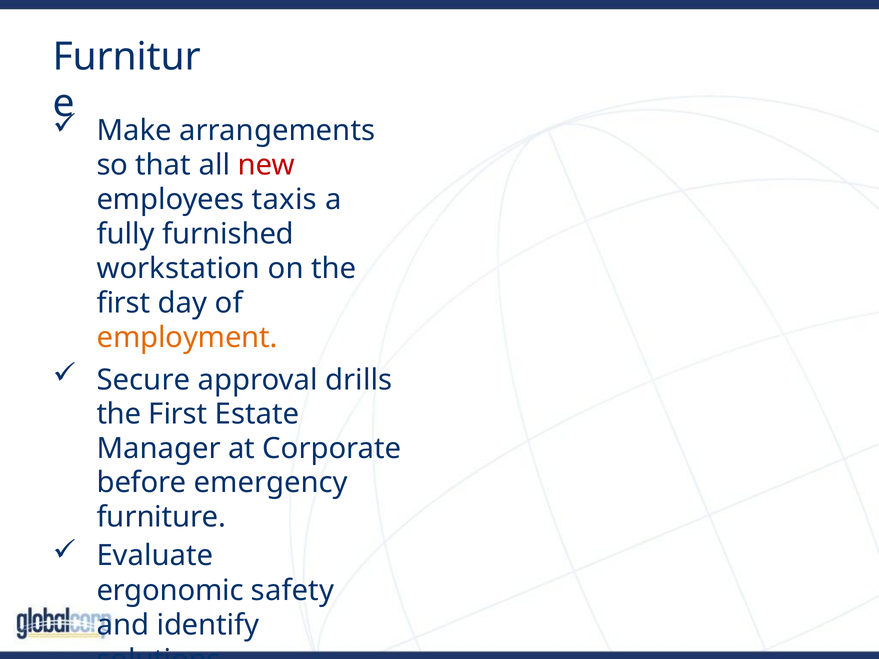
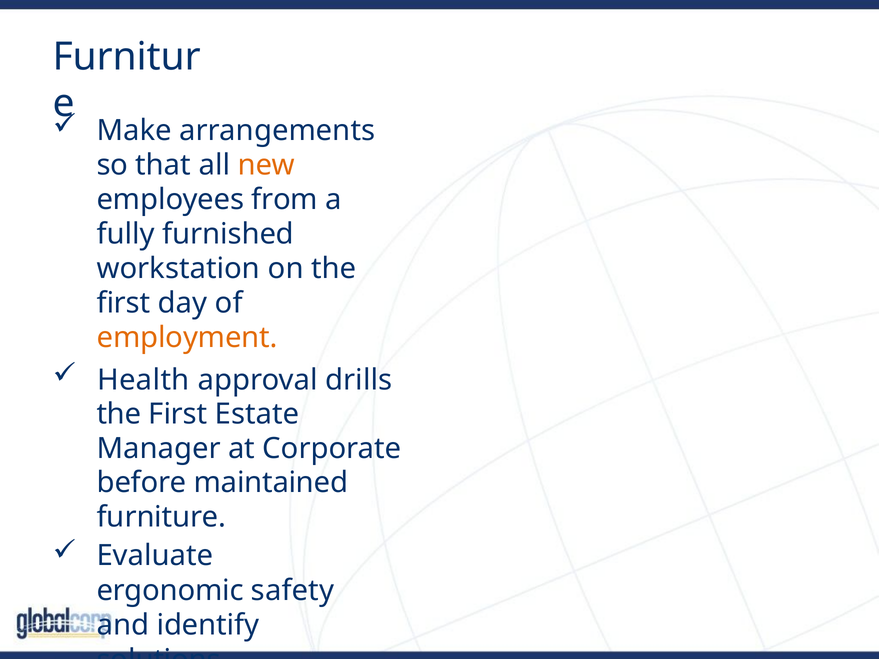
new colour: red -> orange (266, 165)
taxis: taxis -> from (285, 200)
Secure: Secure -> Health (143, 380)
emergency: emergency -> maintained (271, 483)
